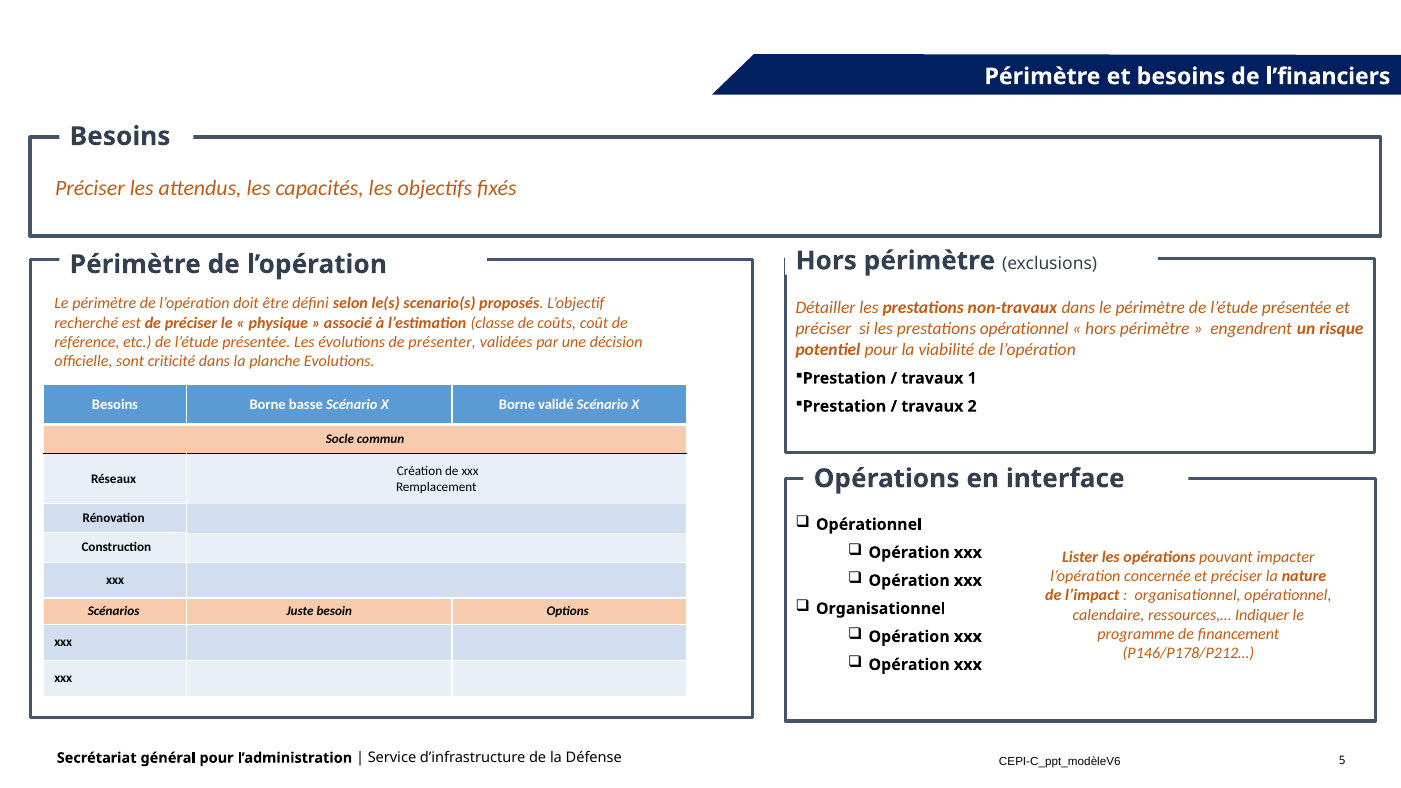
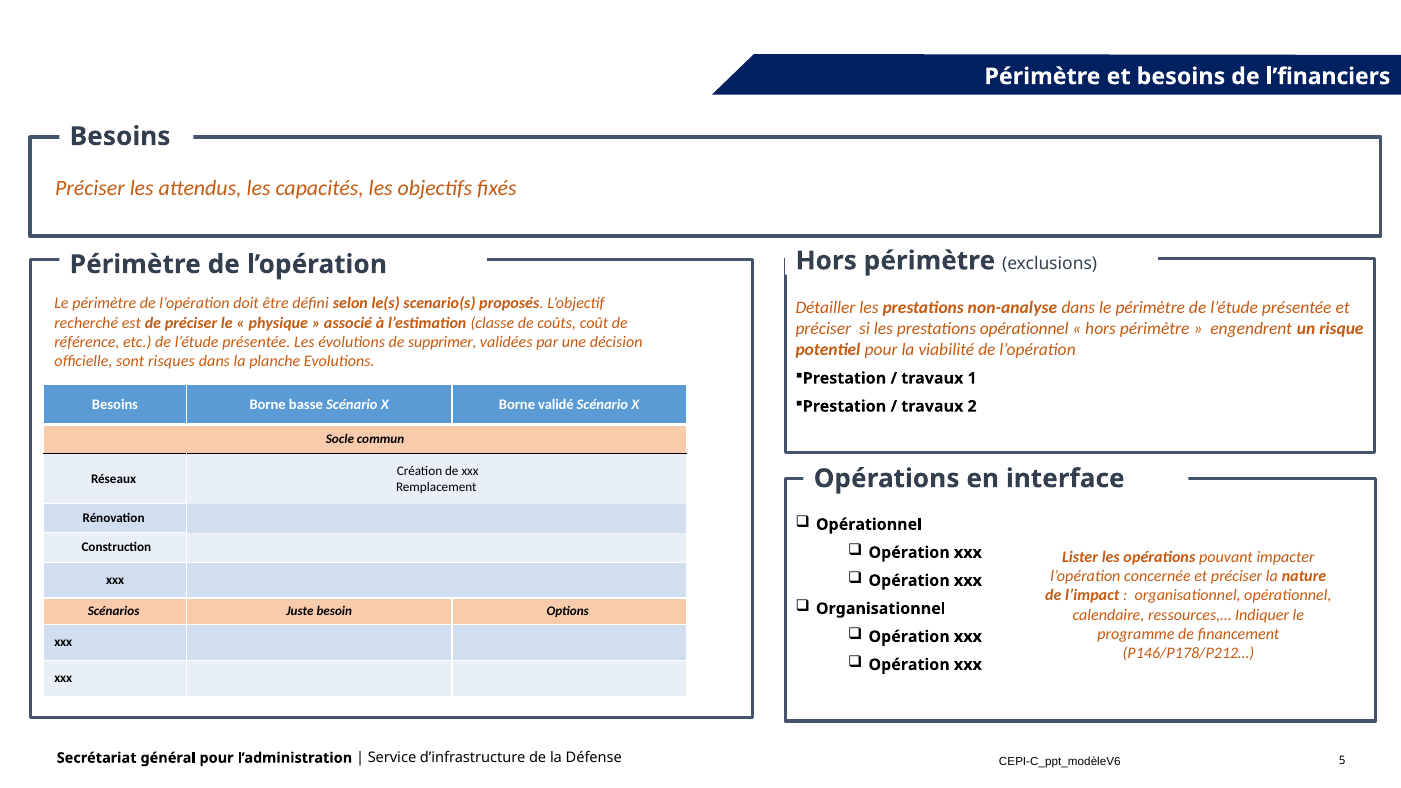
non-travaux: non-travaux -> non-analyse (1012, 307)
présenter: présenter -> supprimer (442, 342)
criticité: criticité -> risques (171, 361)
